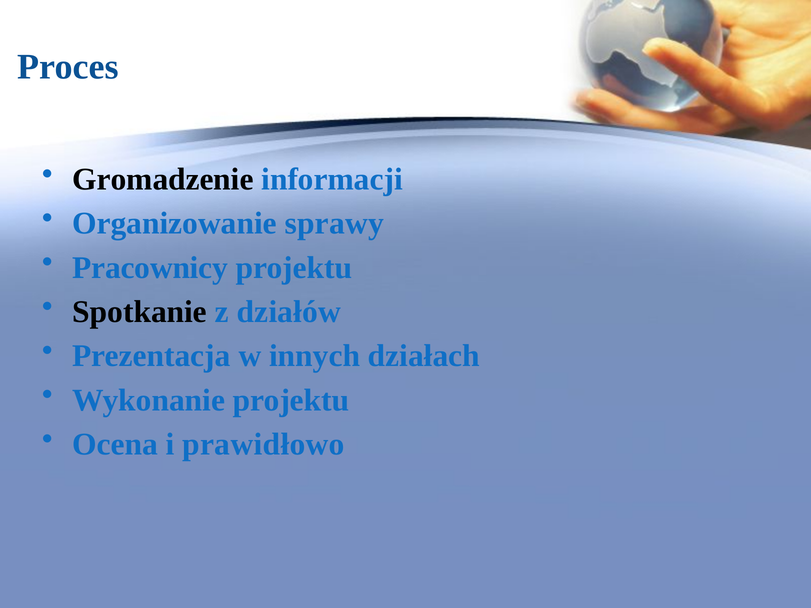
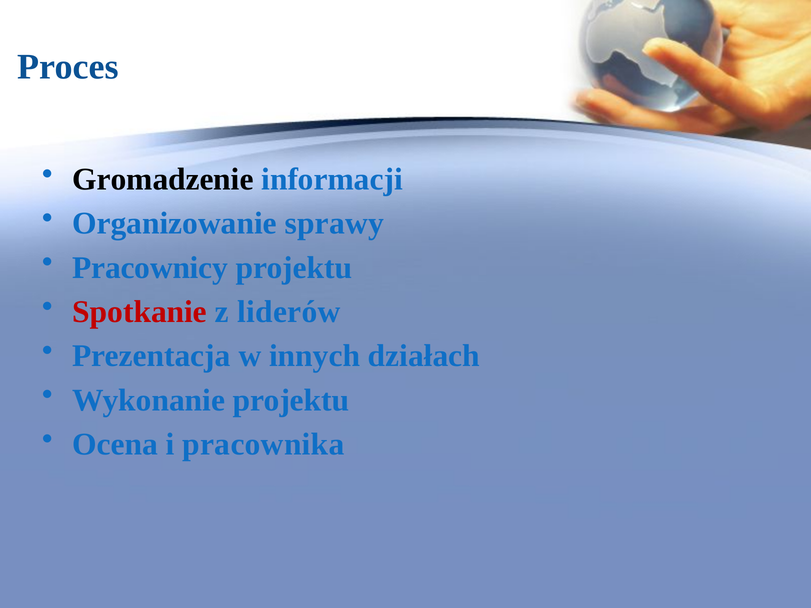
Spotkanie colour: black -> red (140, 312)
działów: działów -> liderów (289, 312)
prawidłowo: prawidłowo -> pracownika (263, 445)
